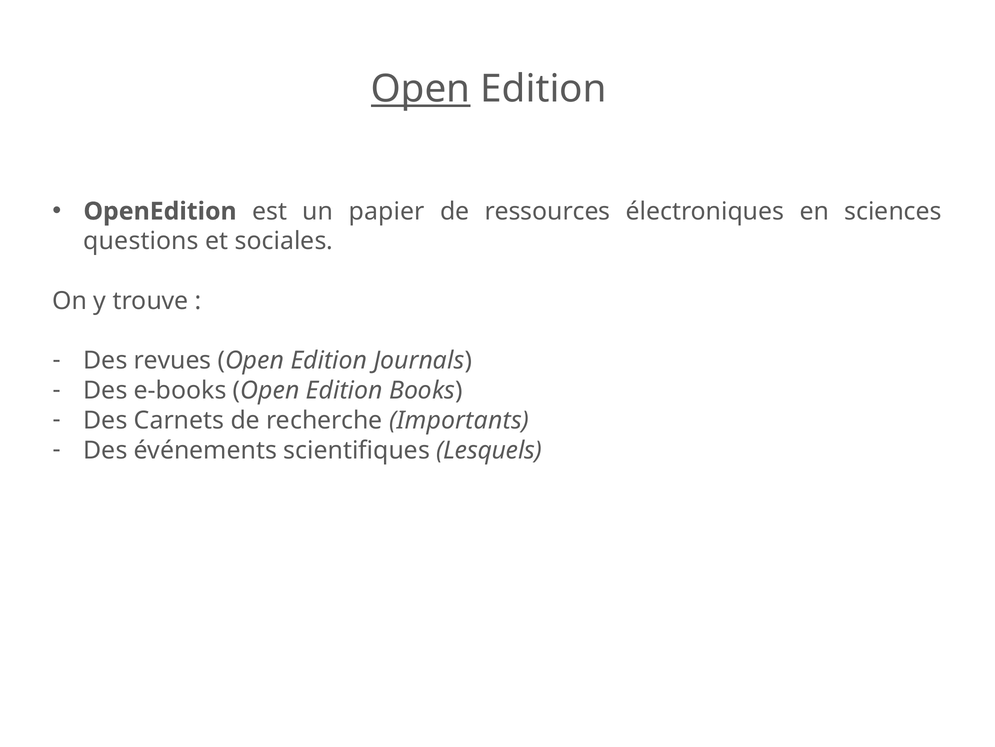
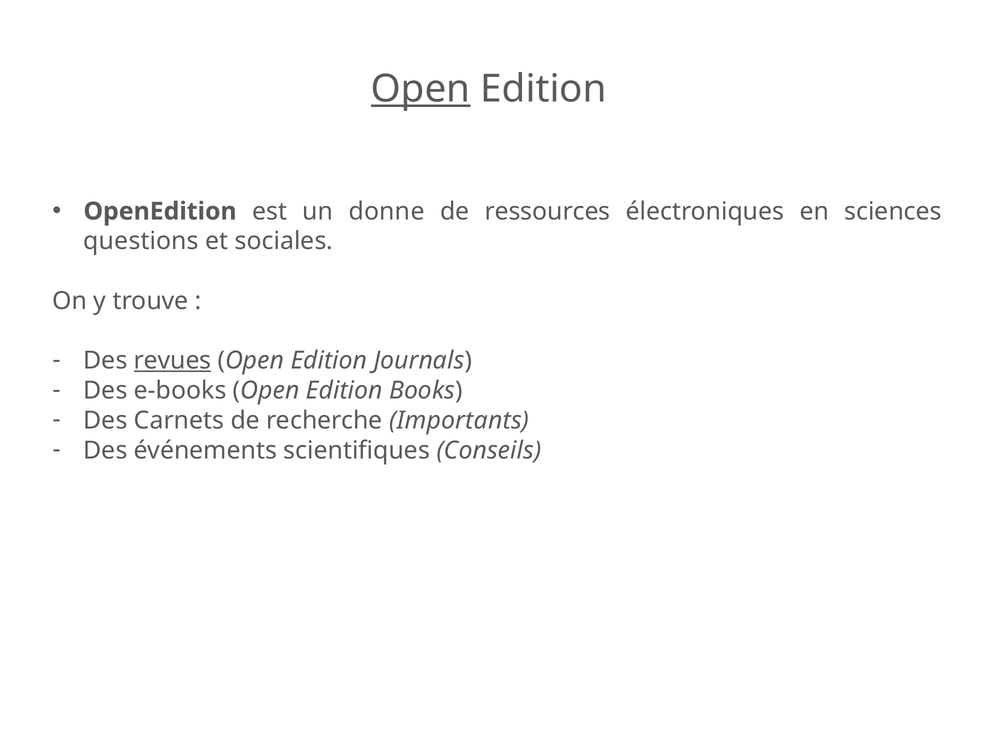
papier: papier -> donne (387, 211)
revues underline: none -> present (173, 360)
Lesquels: Lesquels -> Conseils (489, 450)
